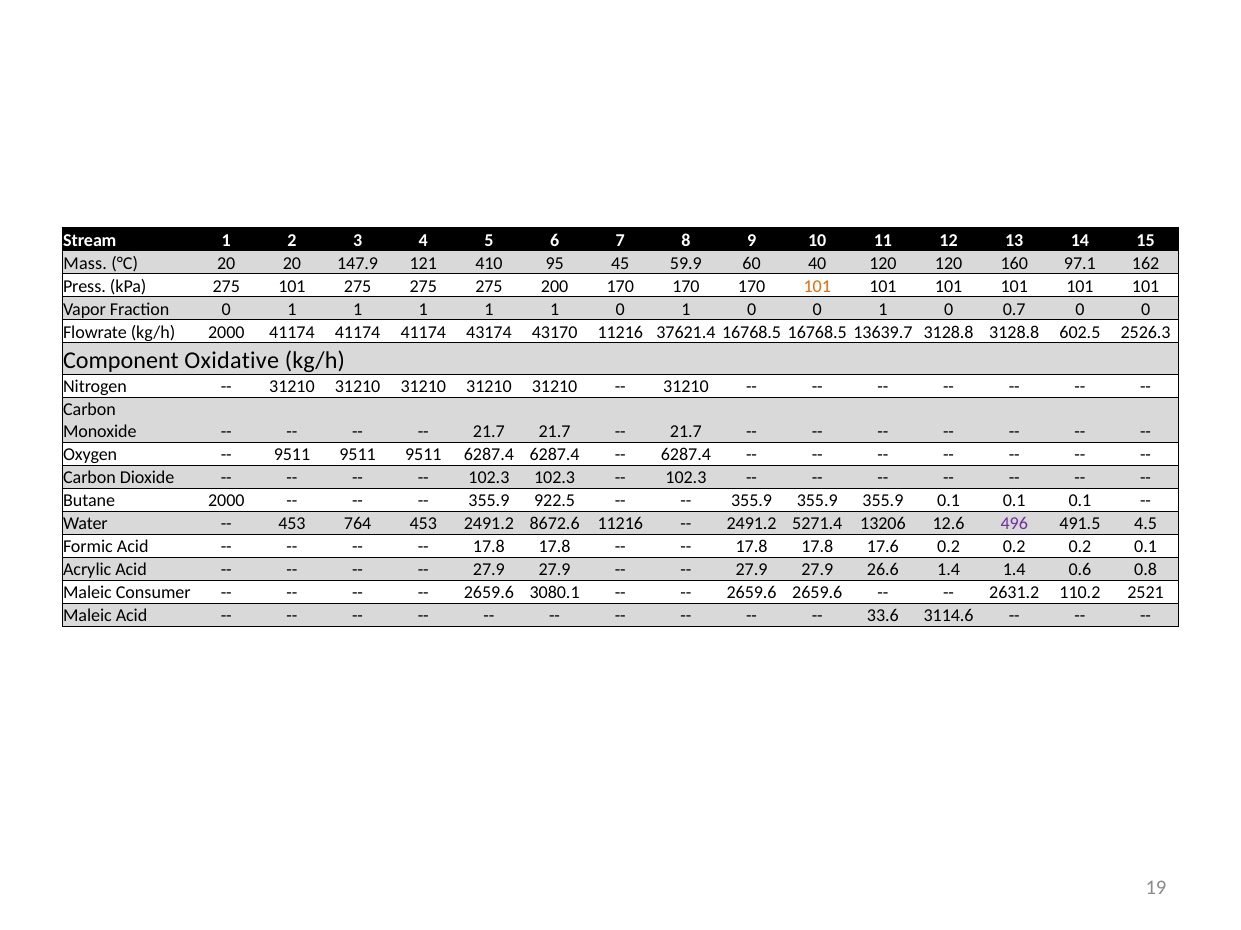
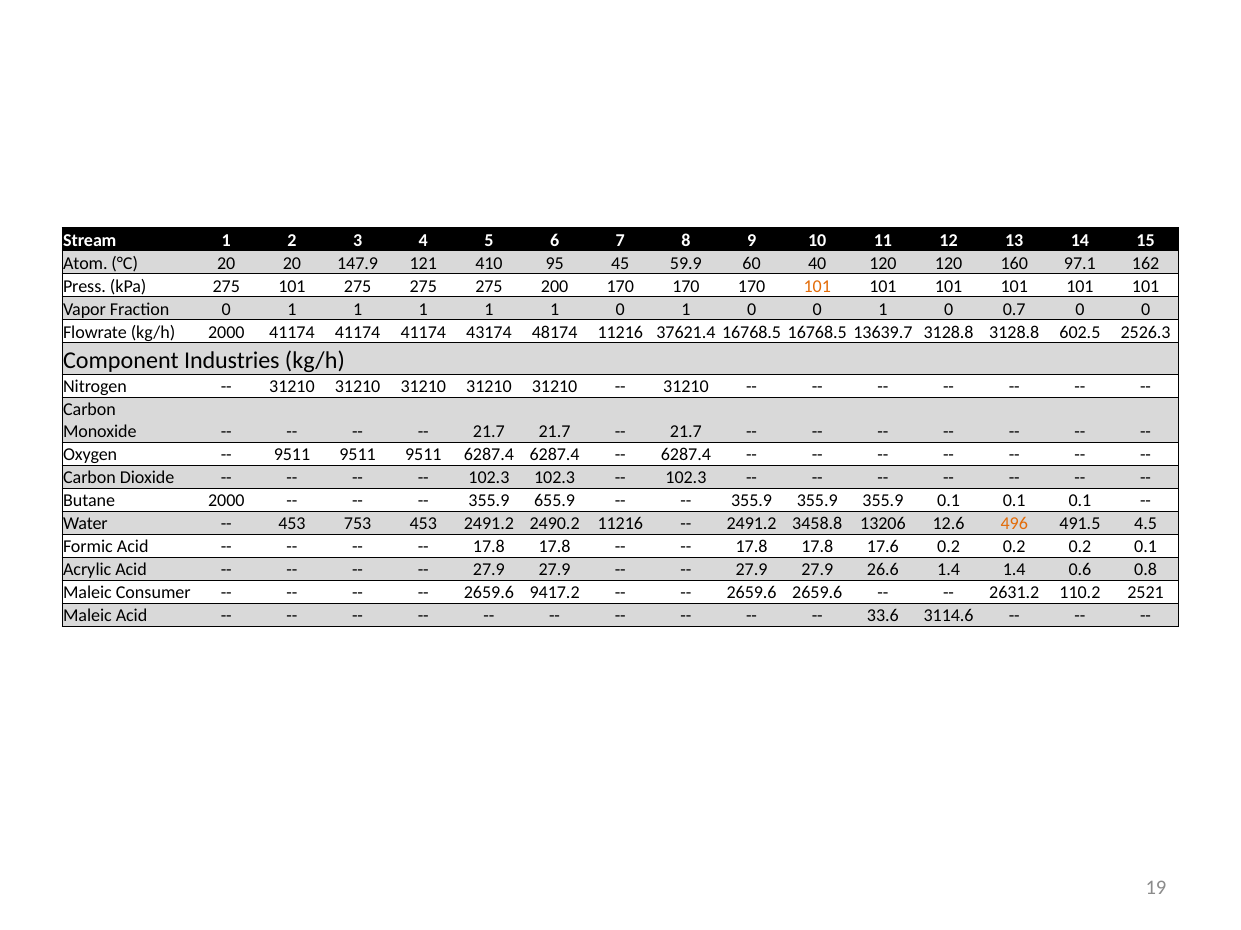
Mass: Mass -> Atom (85, 263)
43170: 43170 -> 48174 (555, 332)
Oxidative: Oxidative -> Industries (232, 361)
922.5: 922.5 -> 655.9 (555, 501)
764: 764 -> 753 (358, 524)
8672.6: 8672.6 -> 2490.2 (555, 524)
5271.4: 5271.4 -> 3458.8 (817, 524)
496 colour: purple -> orange (1014, 524)
3080.1: 3080.1 -> 9417.2 (555, 593)
